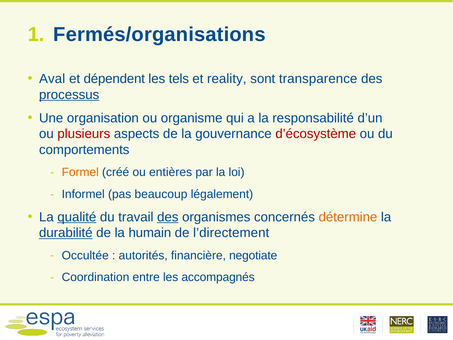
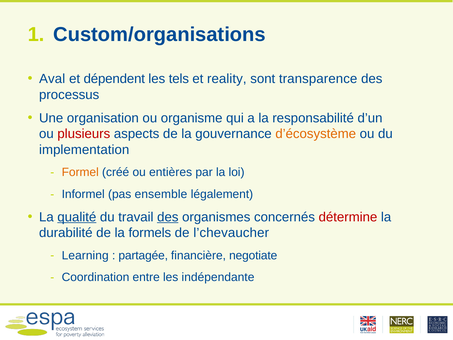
Fermés/organisations: Fermés/organisations -> Custom/organisations (159, 35)
processus underline: present -> none (69, 95)
d’écosystème colour: red -> orange (316, 134)
comportements: comportements -> implementation (84, 150)
beaucoup: beaucoup -> ensemble (161, 194)
détermine colour: orange -> red (348, 217)
durabilité underline: present -> none (66, 233)
humain: humain -> formels (150, 233)
l’directement: l’directement -> l’chevaucher (231, 233)
Occultée: Occultée -> Learning (85, 255)
autorités: autorités -> partagée (143, 255)
accompagnés: accompagnés -> indépendante (218, 277)
